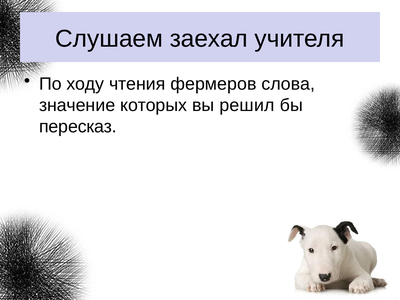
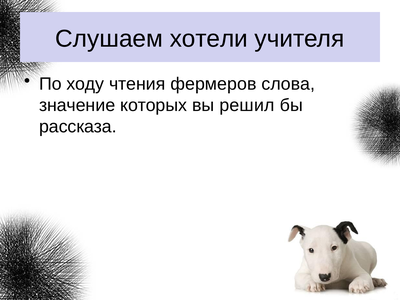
заехал: заехал -> хотели (209, 39)
пересказ: пересказ -> рассказа (78, 127)
